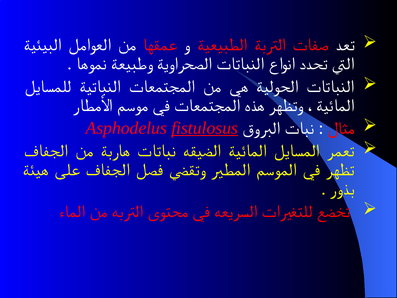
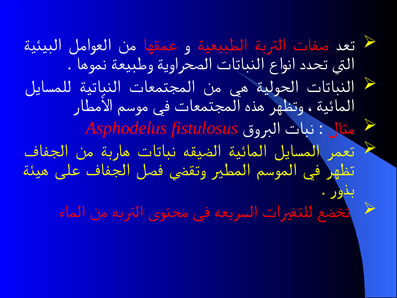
fistulosus underline: present -> none (205, 128)
